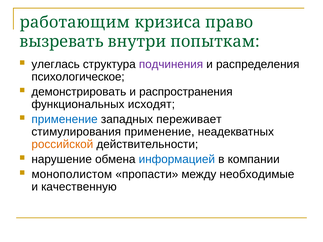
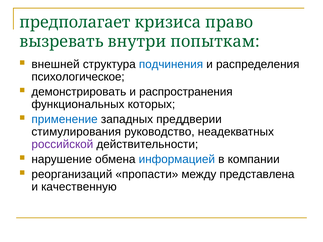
работающим: работающим -> предполагает (75, 22)
улеглась: улеглась -> внешней (56, 64)
подчинения colour: purple -> blue (171, 64)
исходят: исходят -> которых (151, 104)
переживает: переживает -> преддверии (189, 119)
стимулирования применение: применение -> руководство (159, 132)
российской colour: orange -> purple (62, 145)
монополистом: монополистом -> реорганизаций (72, 174)
необходимые: необходимые -> представлена (257, 174)
